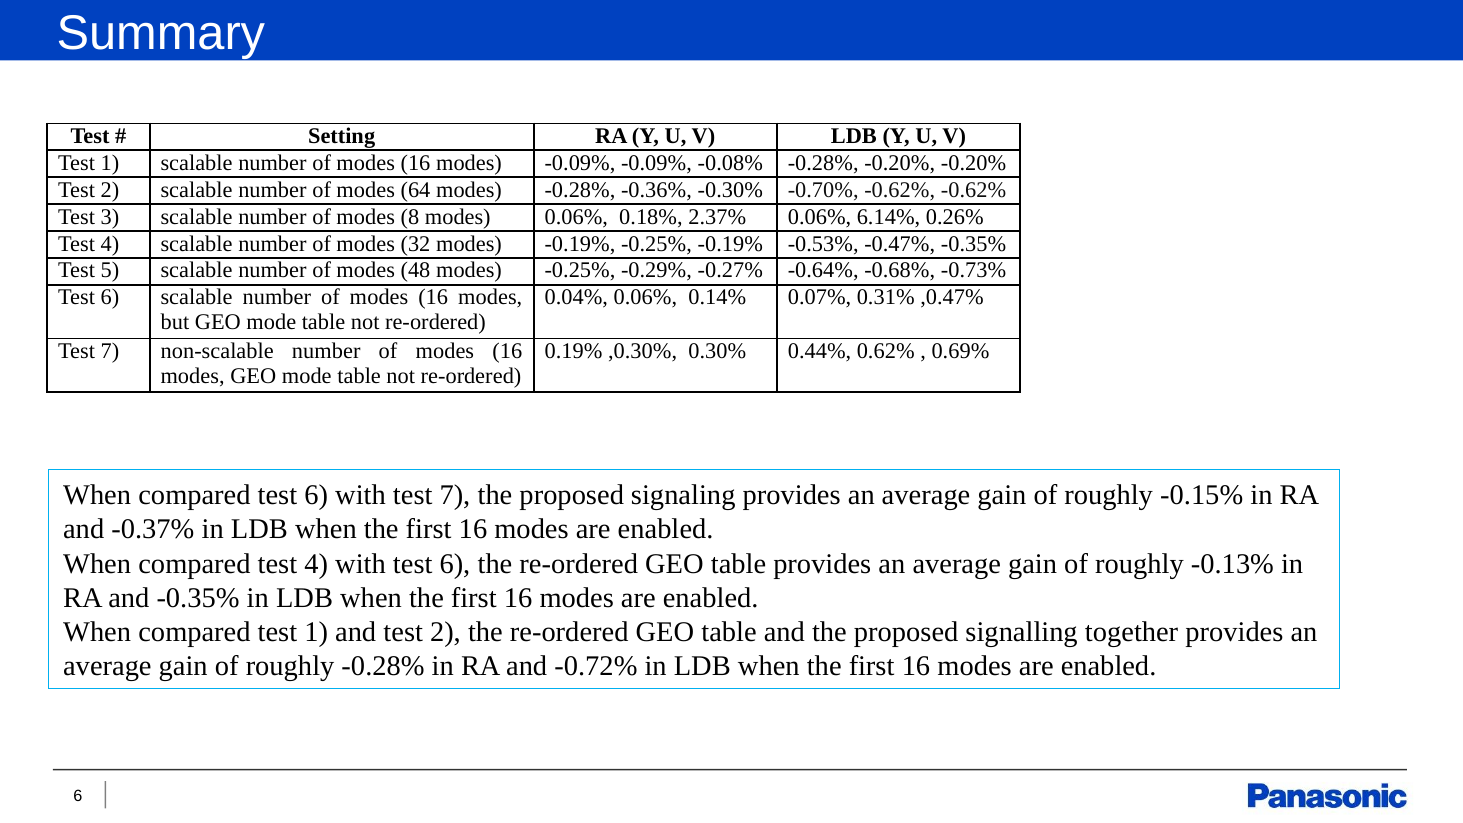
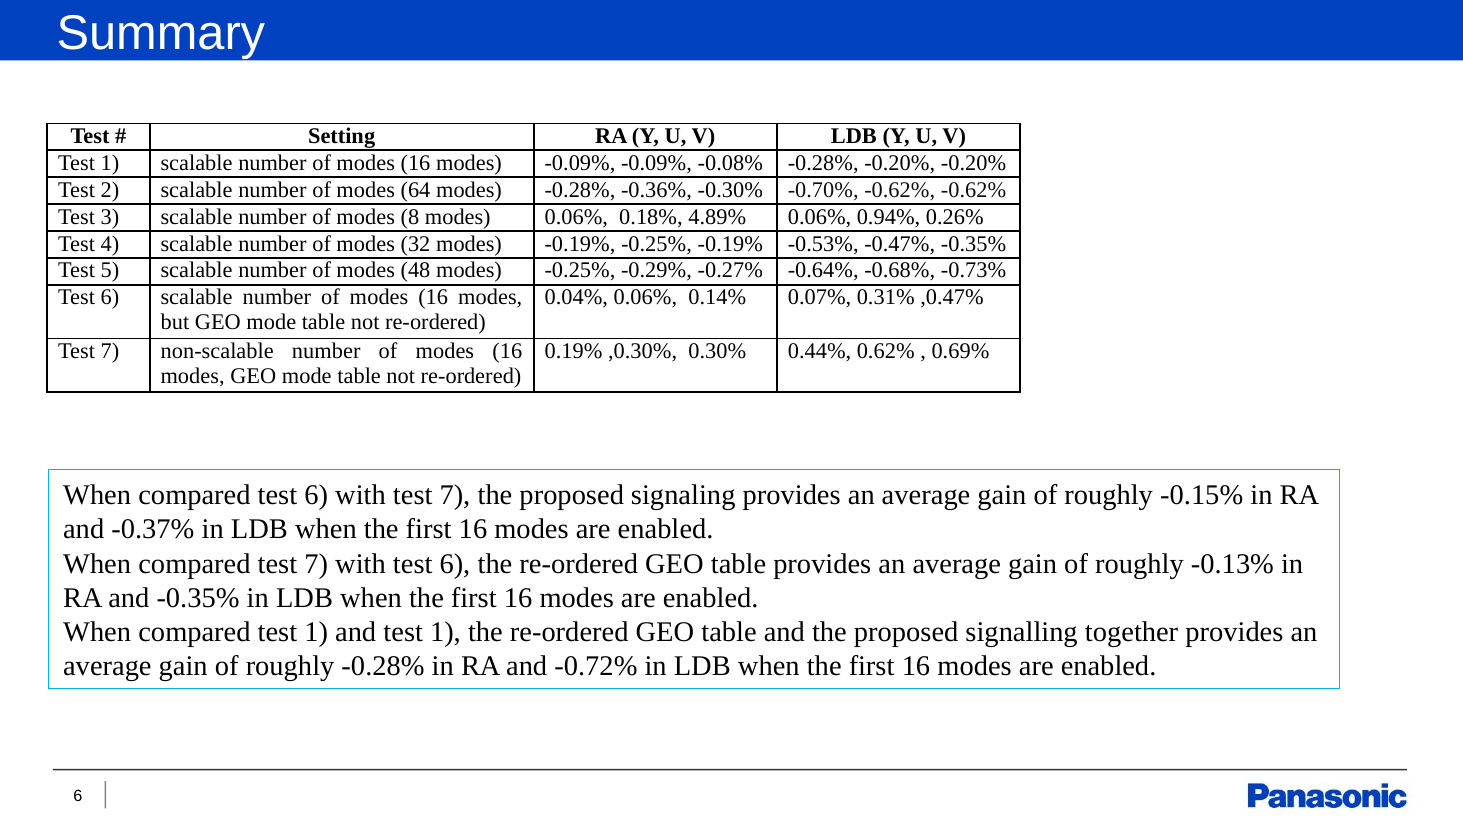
2.37%: 2.37% -> 4.89% (717, 217)
6.14%: 6.14% -> 0.94% (889, 217)
compared test 4: 4 -> 7 (316, 564)
and test 2: 2 -> 1 (445, 632)
